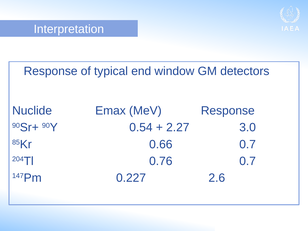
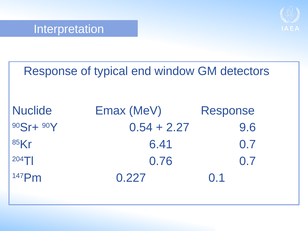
3.0: 3.0 -> 9.6 (248, 128)
0.66: 0.66 -> 6.41 (161, 144)
2.6: 2.6 -> 0.1 (217, 178)
